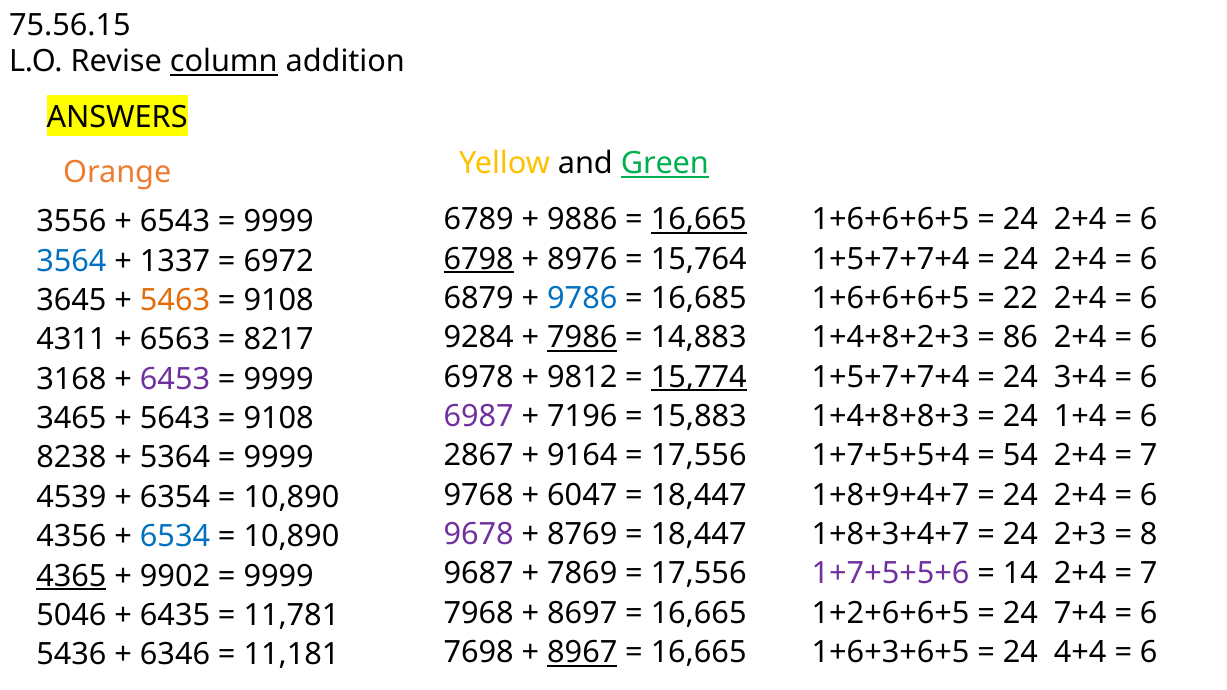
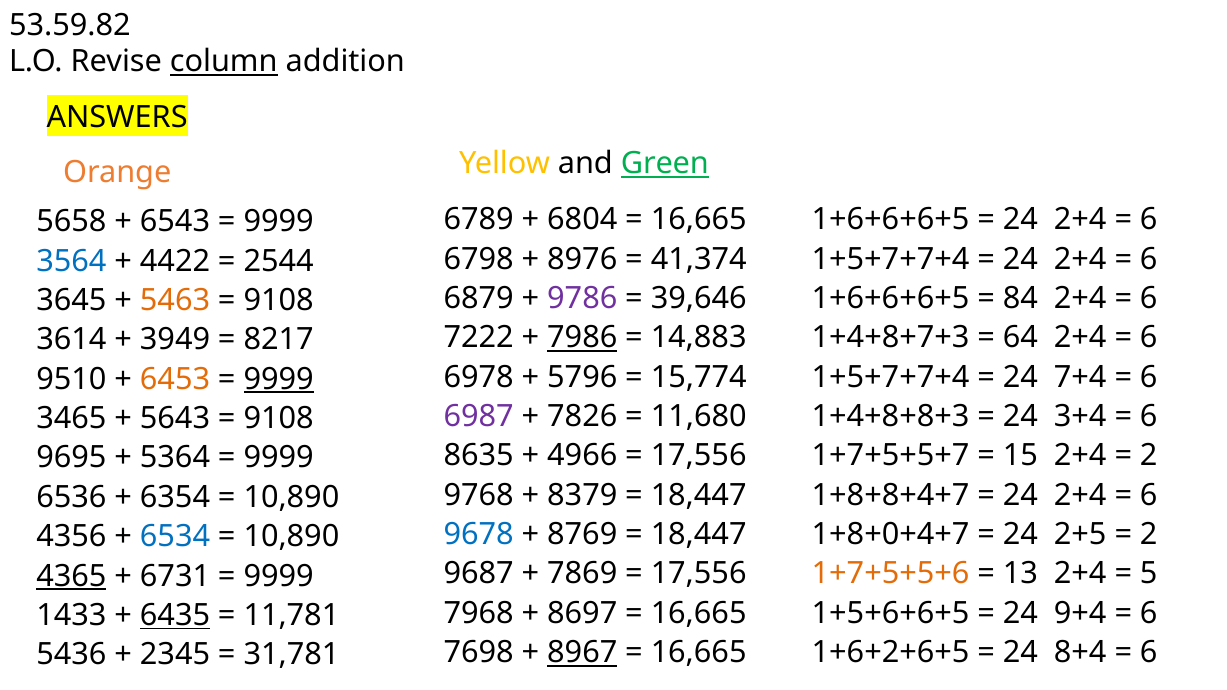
75.56.15: 75.56.15 -> 53.59.82 (70, 25)
9886: 9886 -> 6804 (582, 220)
16,665 underline: present -> none (699, 220)
3556: 3556 -> 5658 (71, 222)
6798 underline: present -> none (479, 259)
15,764: 15,764 -> 41,374 (699, 259)
1337: 1337 -> 4422 (175, 261)
6972: 6972 -> 2544 (279, 261)
9786 colour: blue -> purple (582, 298)
16,685: 16,685 -> 39,646 (699, 298)
22: 22 -> 84 (1020, 298)
9284: 9284 -> 7222 (479, 338)
1+4+8+2+3: 1+4+8+2+3 -> 1+4+8+7+3 (891, 338)
86: 86 -> 64 (1020, 338)
4311: 4311 -> 3614 (71, 340)
6563: 6563 -> 3949 (175, 340)
9812: 9812 -> 5796 (582, 377)
15,774 underline: present -> none (699, 377)
3+4: 3+4 -> 7+4 (1080, 377)
3168: 3168 -> 9510 (71, 379)
6453 colour: purple -> orange (175, 379)
9999 underline: none -> present (279, 379)
7196: 7196 -> 7826 (582, 416)
15,883: 15,883 -> 11,680 (699, 416)
1+4: 1+4 -> 3+4 (1080, 416)
2867: 2867 -> 8635 (479, 456)
9164: 9164 -> 4966 (582, 456)
1+7+5+5+4: 1+7+5+5+4 -> 1+7+5+5+7 (891, 456)
54: 54 -> 15 (1020, 456)
7: 7 -> 2 (1149, 456)
8238: 8238 -> 9695 (71, 458)
6047: 6047 -> 8379 (582, 495)
1+8+9+4+7: 1+8+9+4+7 -> 1+8+8+4+7 (891, 495)
4539: 4539 -> 6536 (71, 497)
9678 colour: purple -> blue (479, 535)
1+8+3+4+7: 1+8+3+4+7 -> 1+8+0+4+7 (891, 535)
2+3: 2+3 -> 2+5 (1080, 535)
8: 8 -> 2 (1149, 535)
1+7+5+5+6 colour: purple -> orange (891, 574)
14: 14 -> 13 (1020, 574)
7: 7 -> 5 (1149, 574)
9902: 9902 -> 6731 (175, 576)
1+2+6+6+5: 1+2+6+6+5 -> 1+5+6+6+5 (891, 613)
7+4: 7+4 -> 9+4 (1080, 613)
5046: 5046 -> 1433 (71, 615)
6435 underline: none -> present (175, 615)
1+6+3+6+5: 1+6+3+6+5 -> 1+6+2+6+5 (891, 653)
4+4: 4+4 -> 8+4 (1080, 653)
6346: 6346 -> 2345 (175, 655)
11,181: 11,181 -> 31,781 (291, 655)
